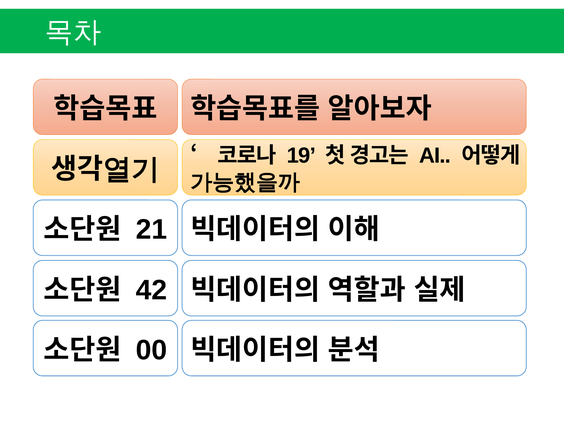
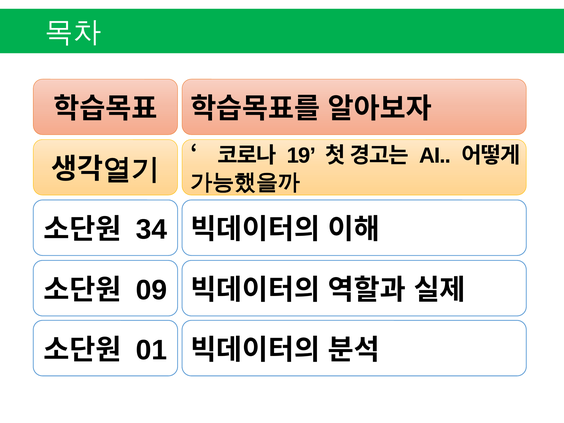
21: 21 -> 34 (152, 230)
42: 42 -> 09 (152, 290)
00: 00 -> 01 (152, 350)
